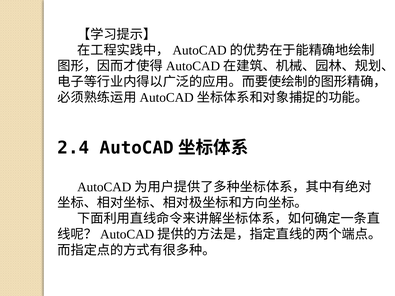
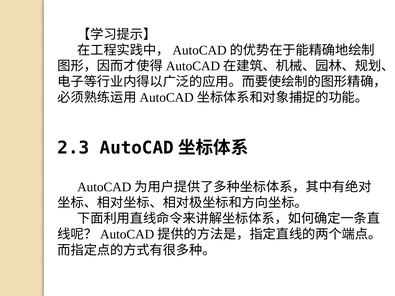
2.4: 2.4 -> 2.3 (73, 148)
